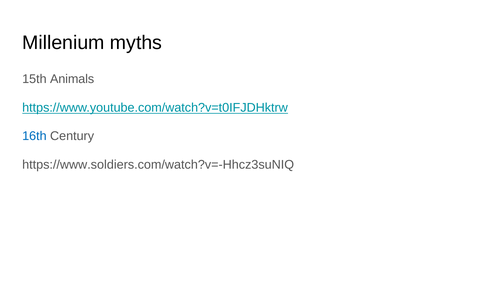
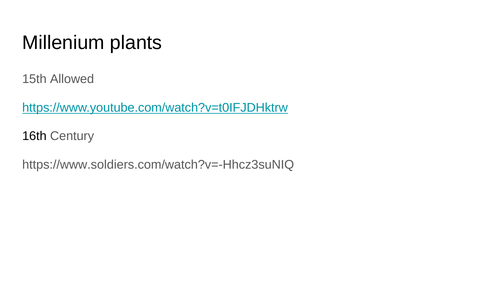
myths: myths -> plants (136, 43)
Animals: Animals -> Allowed (72, 79)
16th colour: blue -> black (34, 136)
